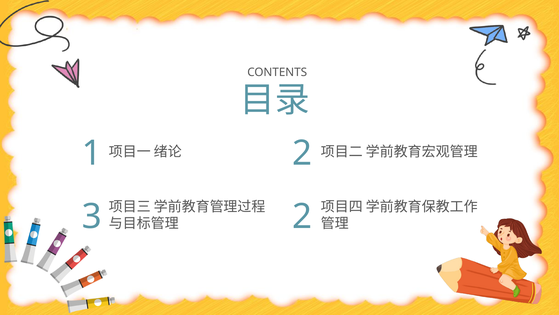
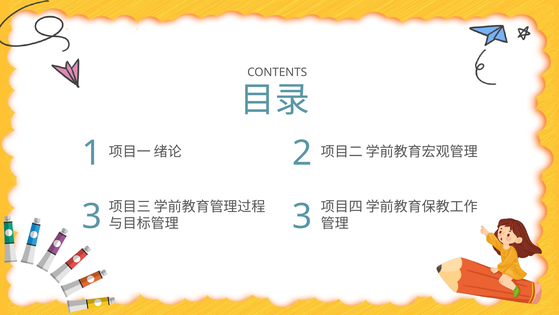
3 2: 2 -> 3 (302, 216)
